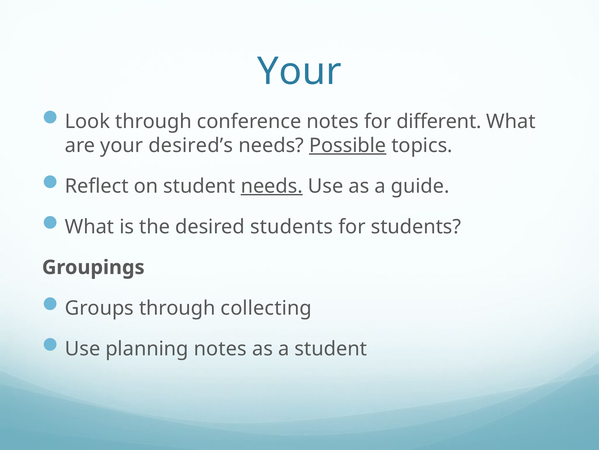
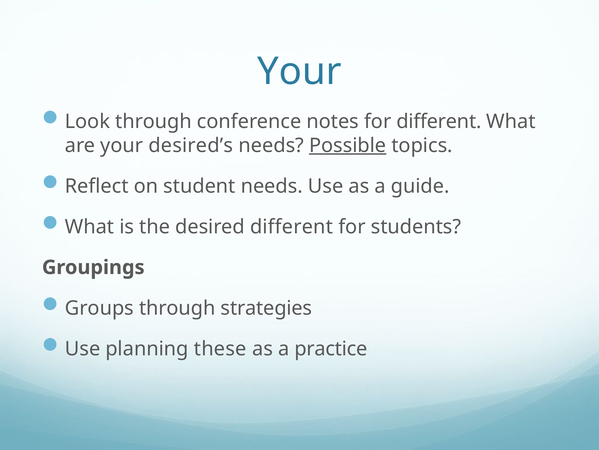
needs underline: present -> none (272, 186)
desired students: students -> different (292, 226)
collecting: collecting -> strategies (266, 308)
planning notes: notes -> these (220, 348)
a student: student -> practice (331, 348)
